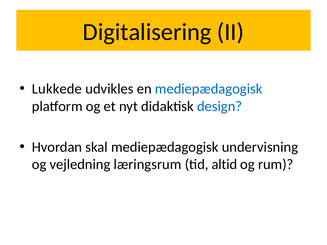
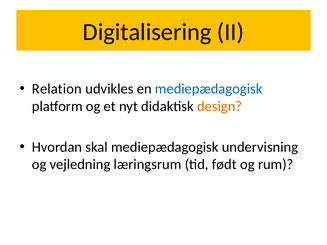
Lukkede: Lukkede -> Relation (57, 89)
design colour: blue -> orange (220, 106)
altid: altid -> født (224, 165)
